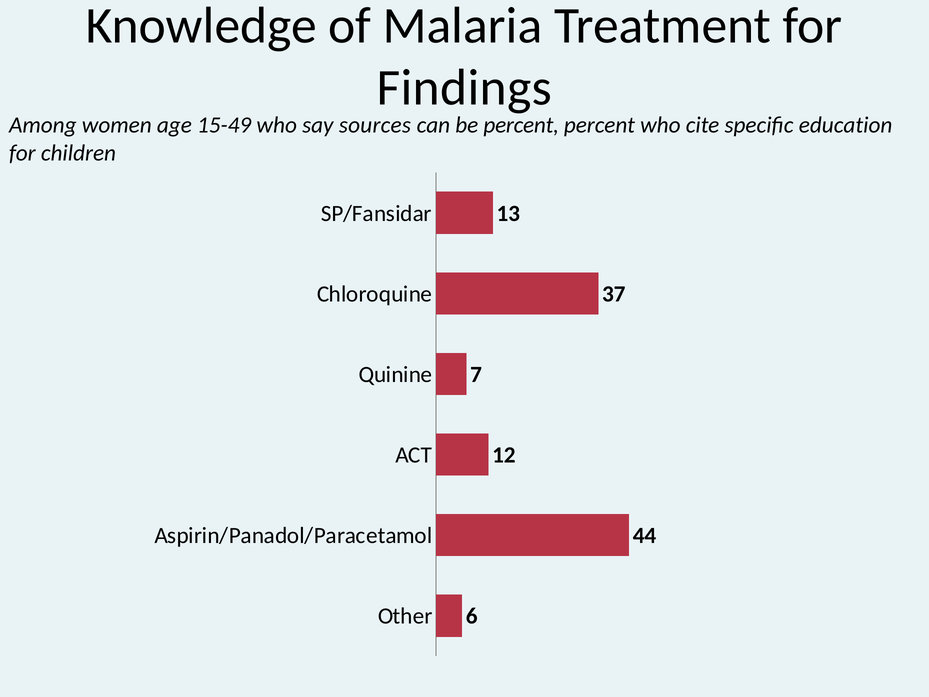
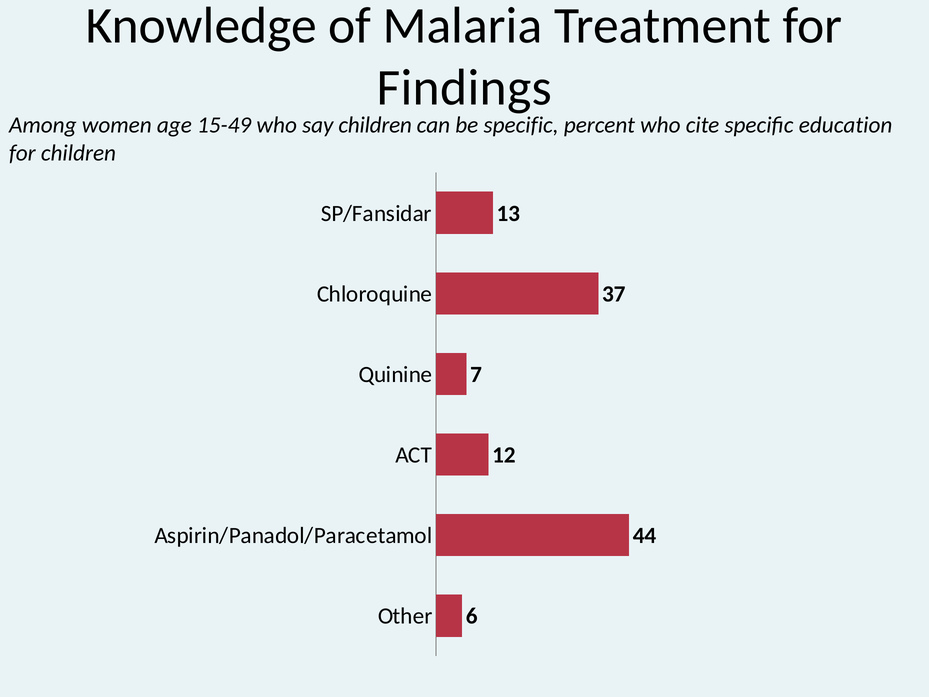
say sources: sources -> children (375, 125)
be percent: percent -> specific (521, 125)
